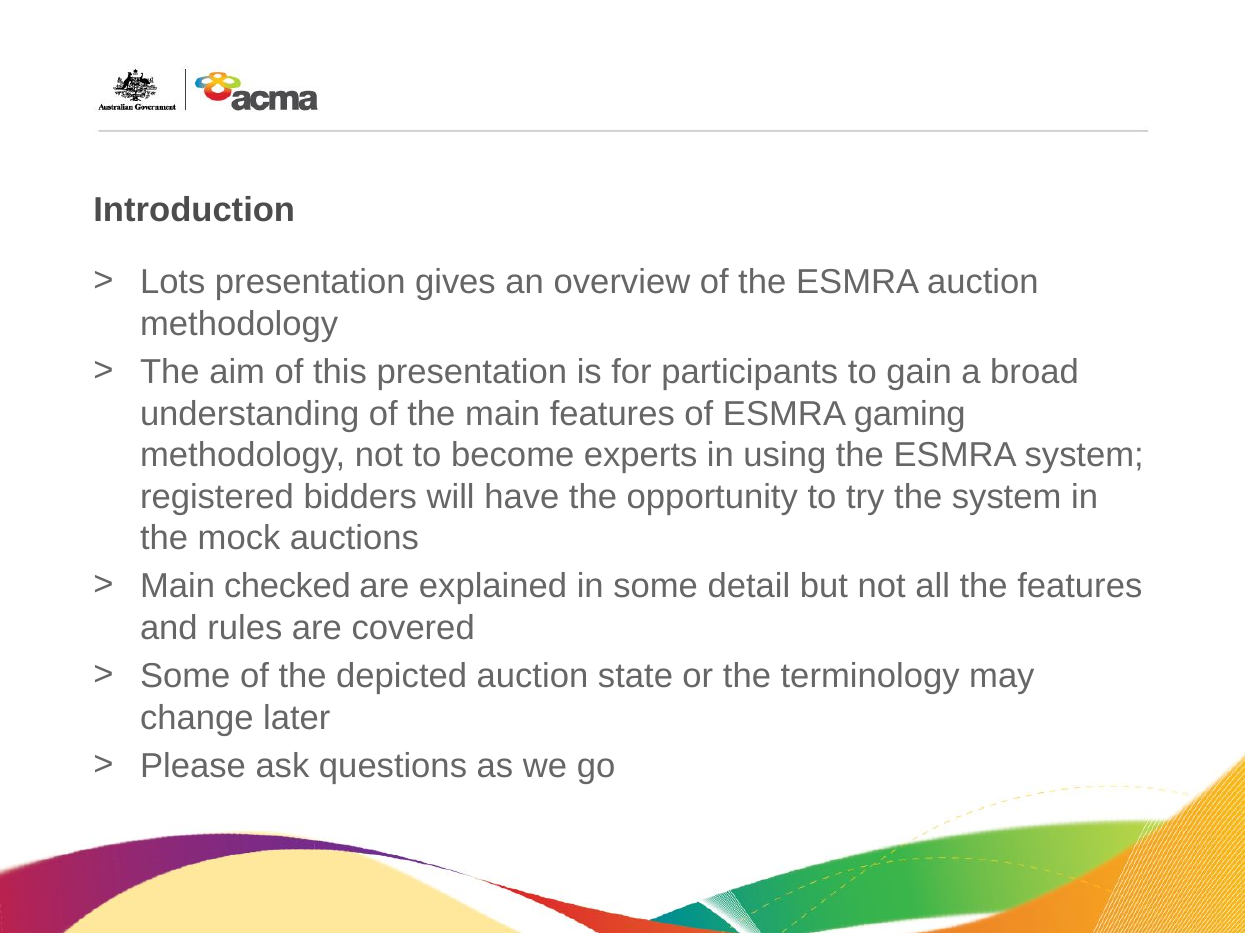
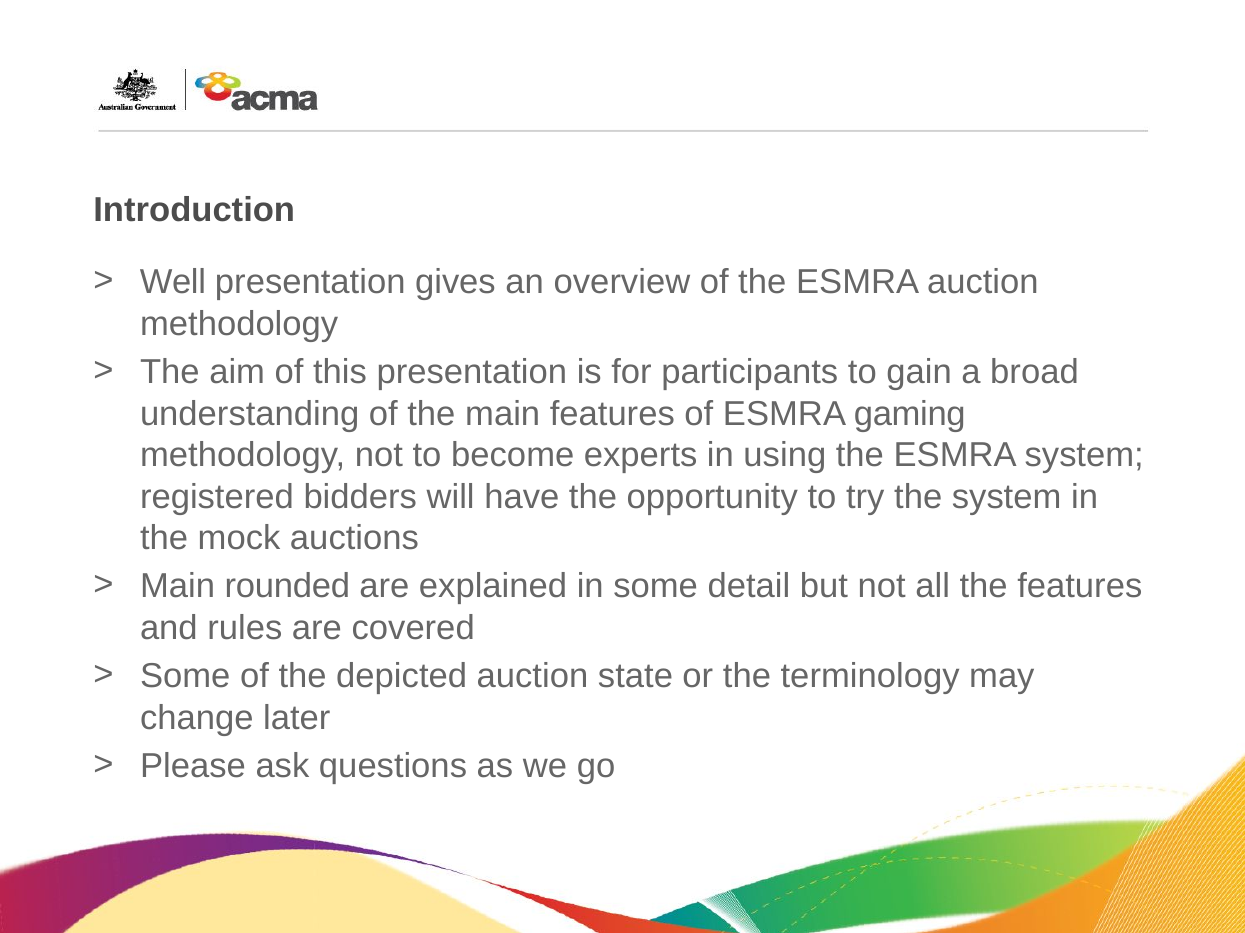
Lots: Lots -> Well (173, 283)
checked: checked -> rounded (287, 587)
